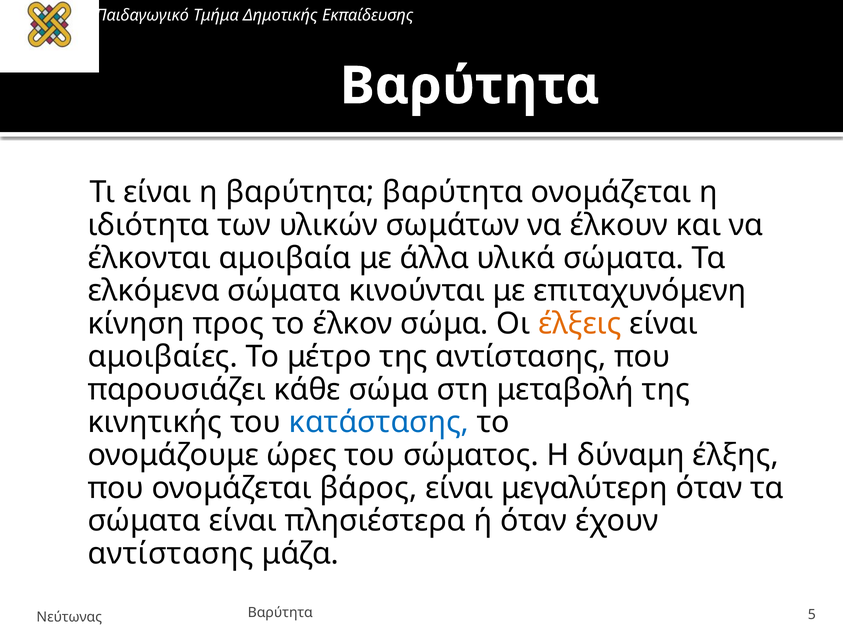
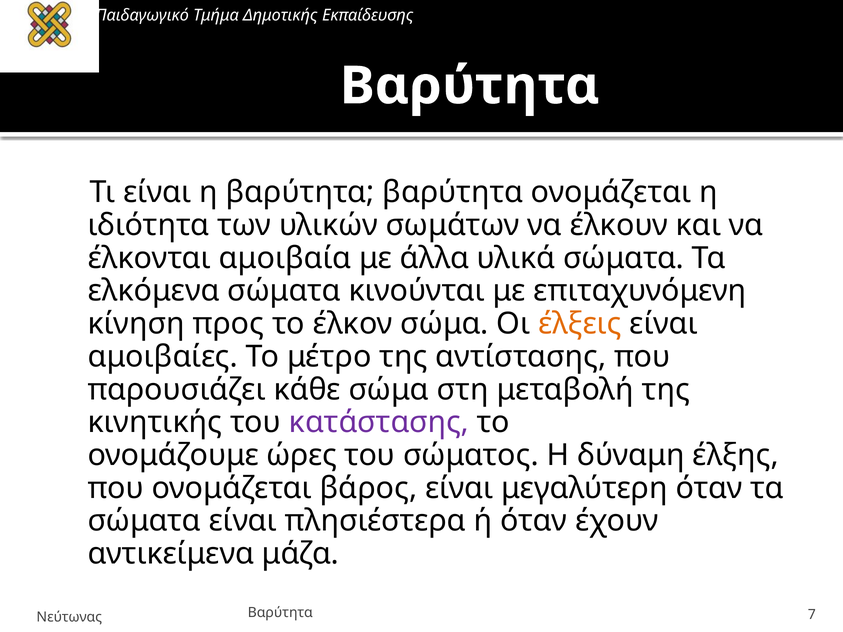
κατάστασης colour: blue -> purple (379, 422)
αντίστασης: αντίστασης -> αντικείμενα (171, 554)
5: 5 -> 7 (812, 615)
